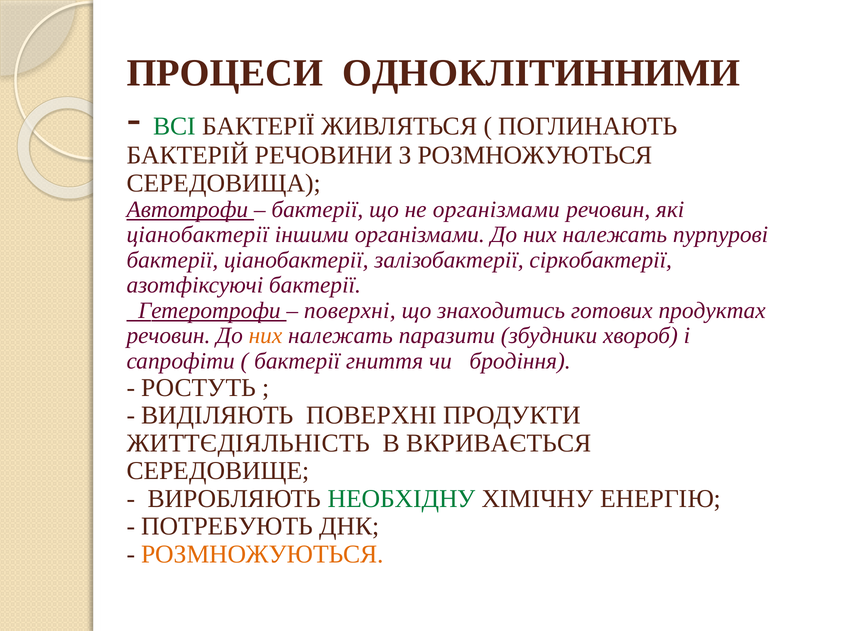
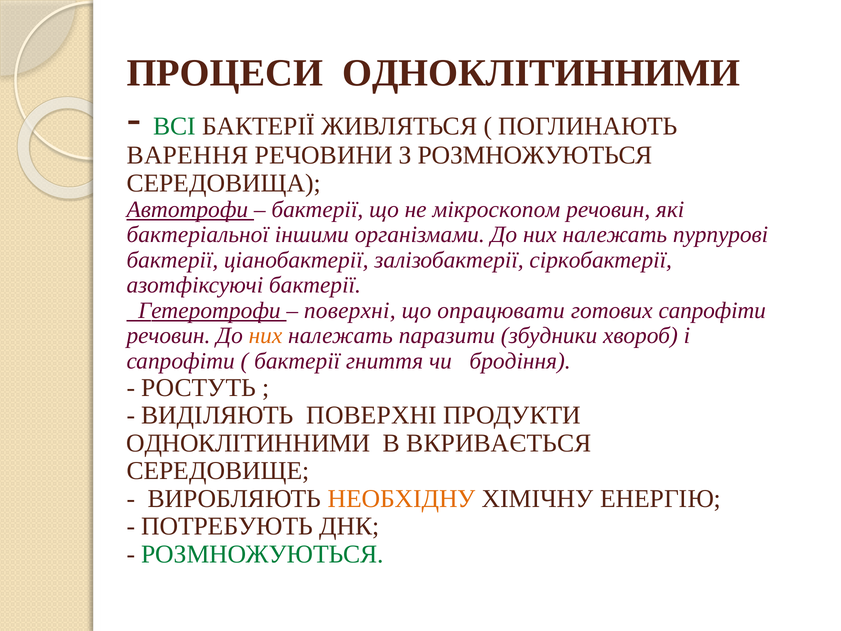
БАКТЕРІЙ: БАКТЕРІЙ -> ВАРЕННЯ (187, 155)
не організмами: організмами -> мікроскопом (496, 209)
ціанобактерії: ціанобактерії -> бактеріальної (198, 235)
знаходитись: знаходитись -> опрацювати (501, 310)
готових продуктах: продуктах -> сапрофіти (712, 310)
ЖИТТЄДІЯЛЬНІСТЬ: ЖИТТЄДІЯЛЬНІСТЬ -> ОДНОКЛІТИННИМИ (248, 443)
НЕОБХІДНУ colour: green -> orange (402, 499)
РОЗМНОЖУЮТЬСЯ colour: orange -> green (262, 554)
